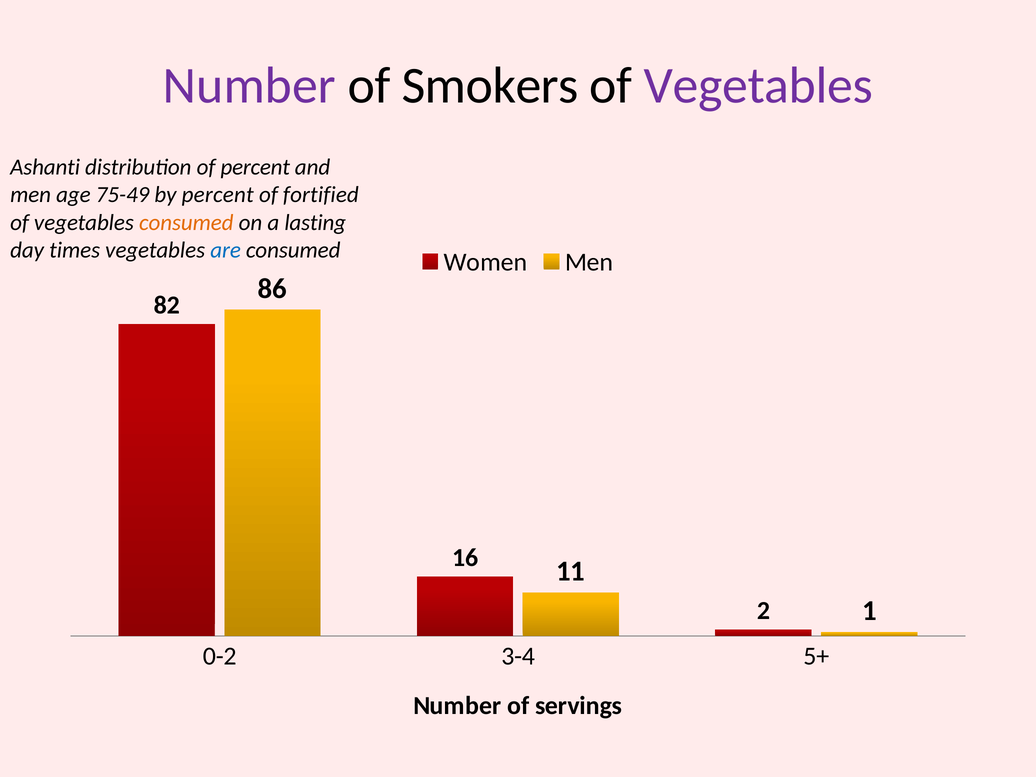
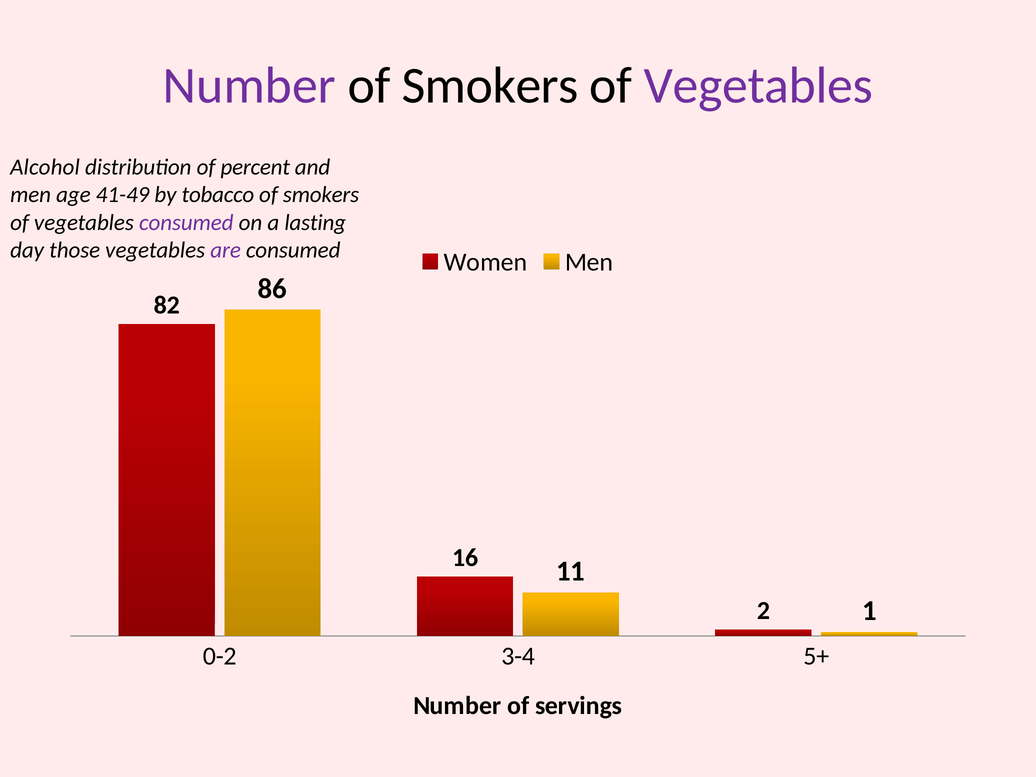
Ashanti: Ashanti -> Alcohol (45, 167)
75-49: 75-49 -> 41-49 (123, 195)
by percent: percent -> tobacco (218, 195)
fortified: fortified -> smokers (321, 195)
consumed colour: orange -> purple (186, 222)
times: times -> those (75, 250)
are colour: blue -> purple (226, 250)
